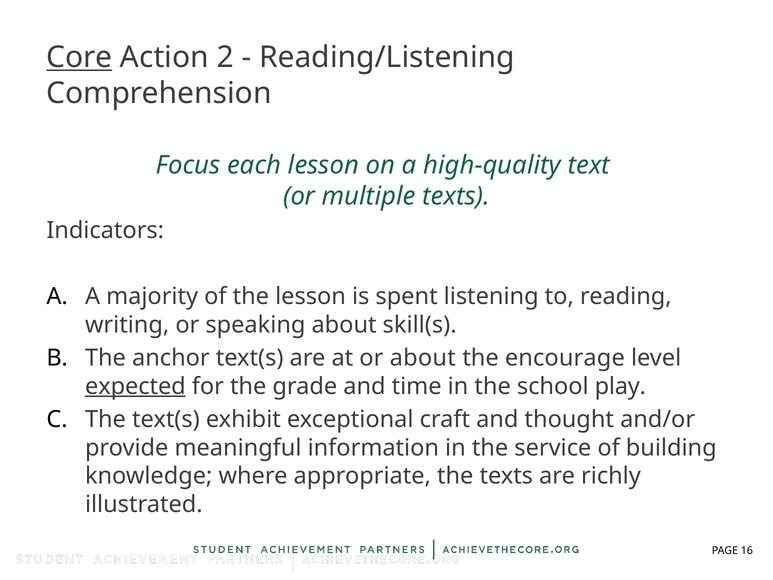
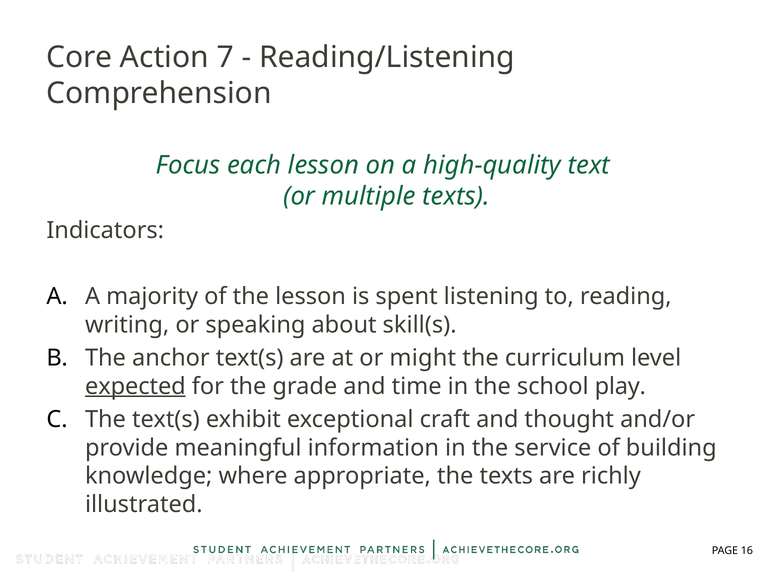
Core underline: present -> none (79, 57)
2: 2 -> 7 (225, 57)
or about: about -> might (423, 358)
encourage: encourage -> curriculum (565, 358)
